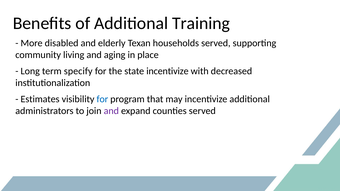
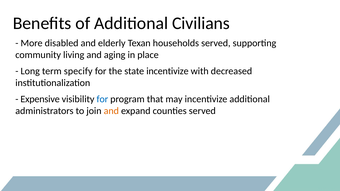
Training: Training -> Civilians (201, 23)
Estimates: Estimates -> Expensive (40, 99)
and colour: purple -> orange (111, 111)
